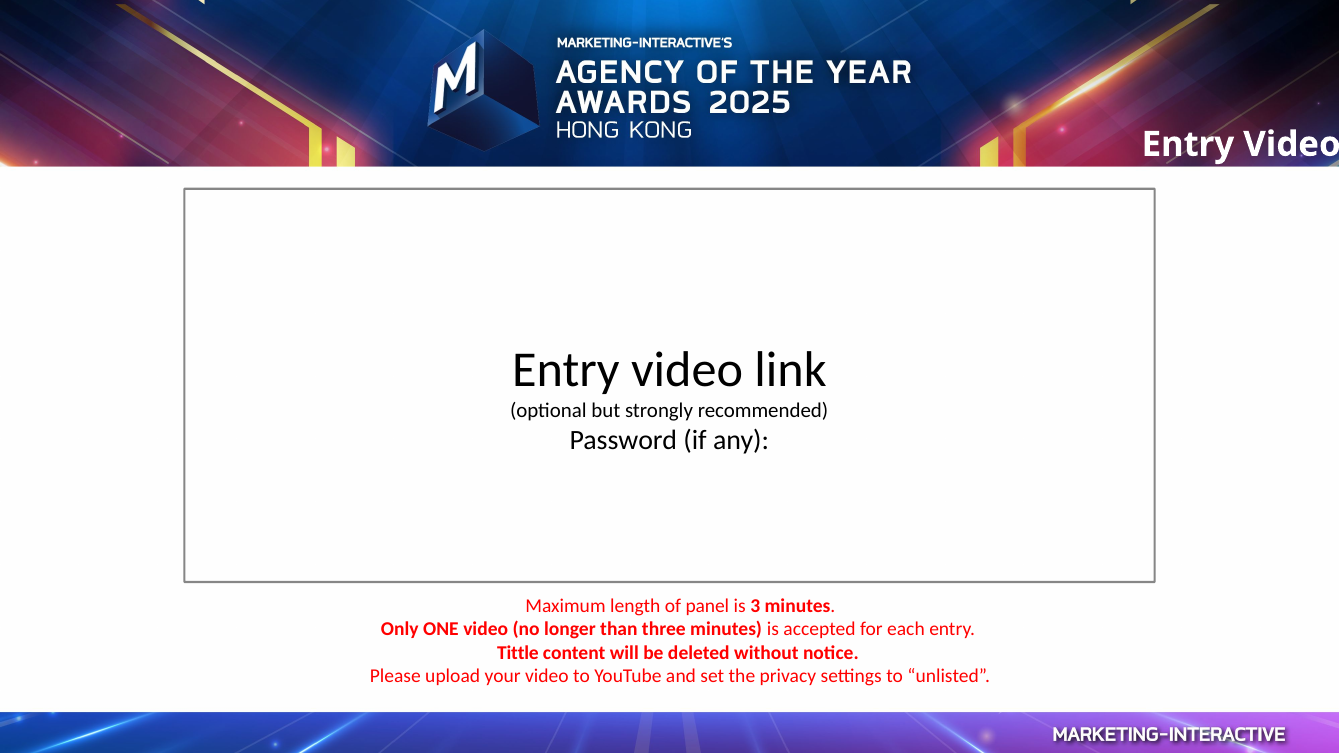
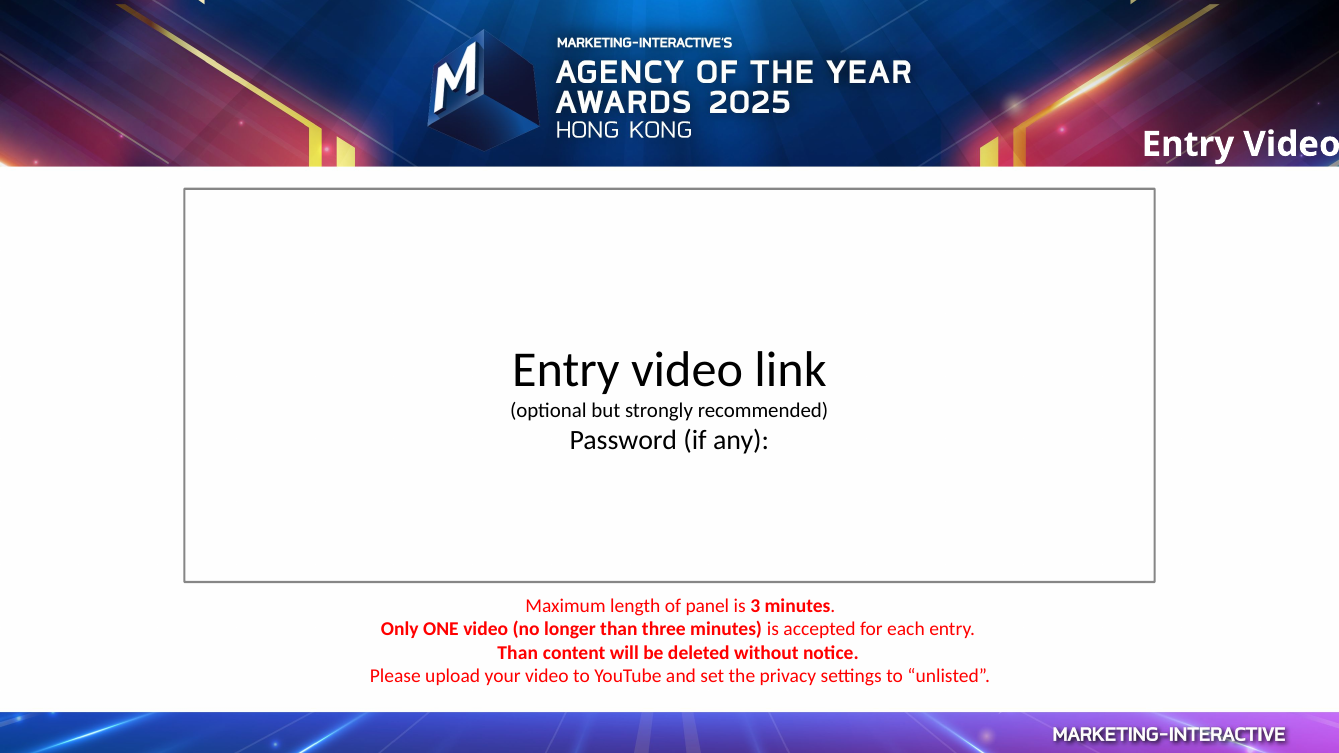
Tittle: Tittle -> Than (518, 653)
